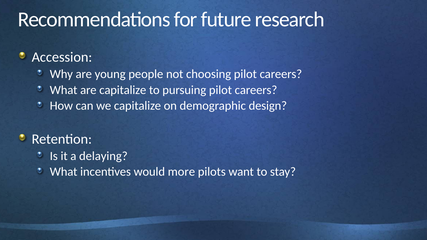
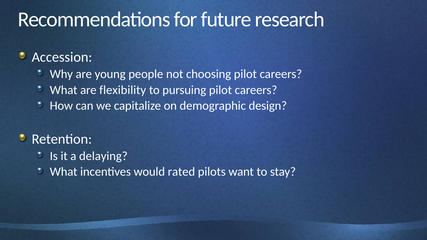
are capitalize: capitalize -> flexibility (123, 90)
more: more -> rated (181, 172)
